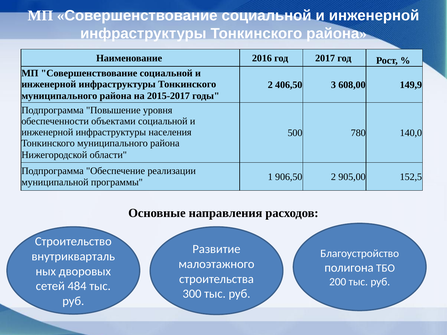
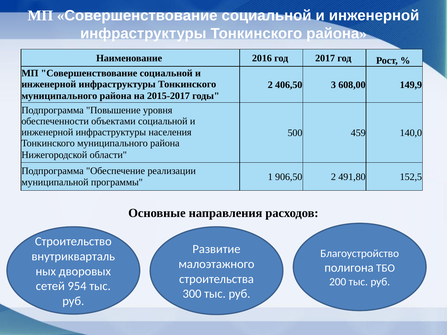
780: 780 -> 459 (358, 133)
905,00: 905,00 -> 491,80 (352, 177)
484: 484 -> 954 (77, 286)
